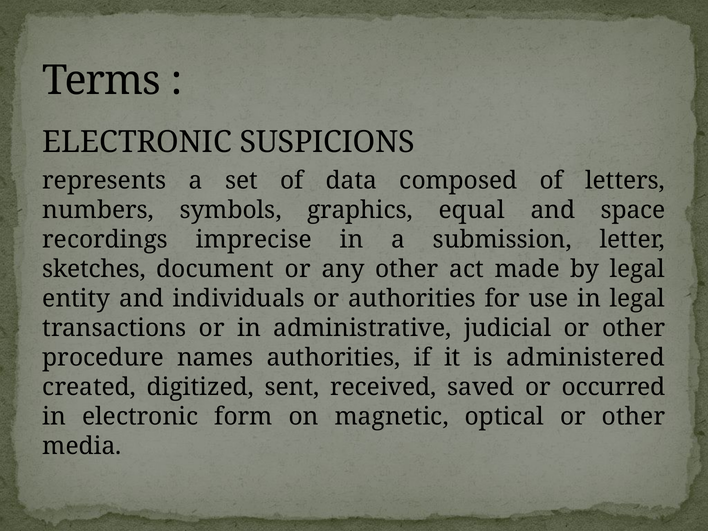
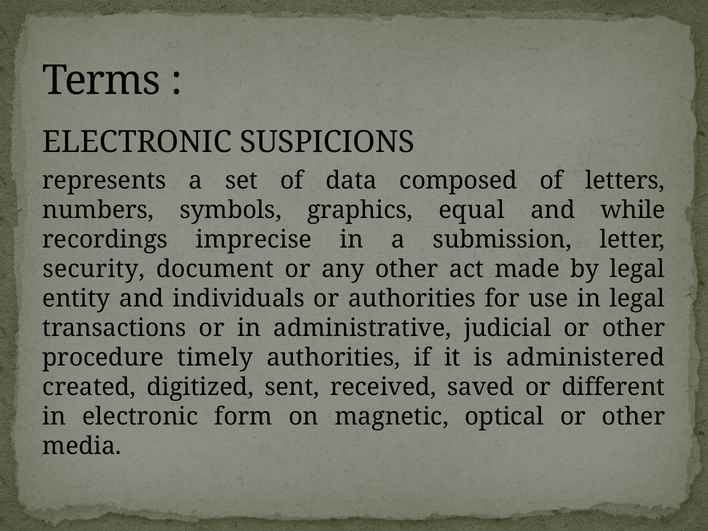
space: space -> while (633, 210)
sketches: sketches -> security (94, 269)
names: names -> timely (215, 357)
occurred: occurred -> different (613, 387)
